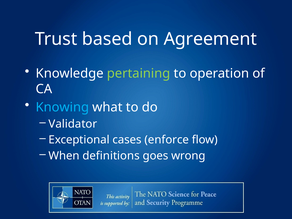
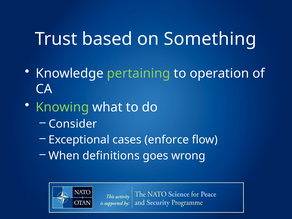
Agreement: Agreement -> Something (210, 39)
Knowing colour: light blue -> light green (62, 107)
Validator: Validator -> Consider (73, 124)
